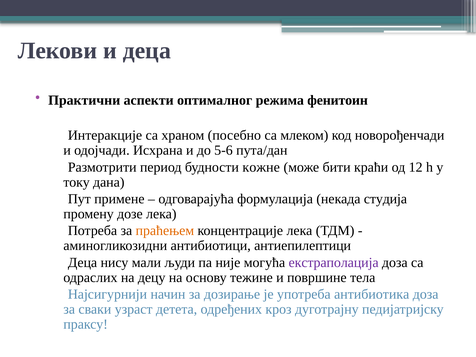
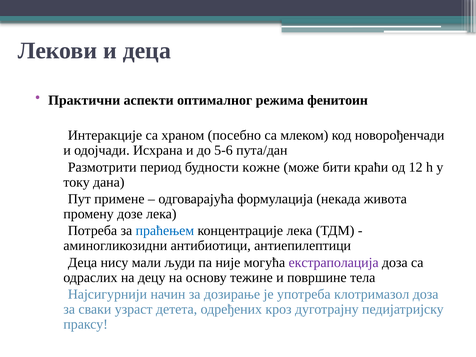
студија: студија -> живота (385, 199)
праћењем colour: orange -> blue (165, 231)
антибиотика: антибиотика -> клотримазол (372, 294)
